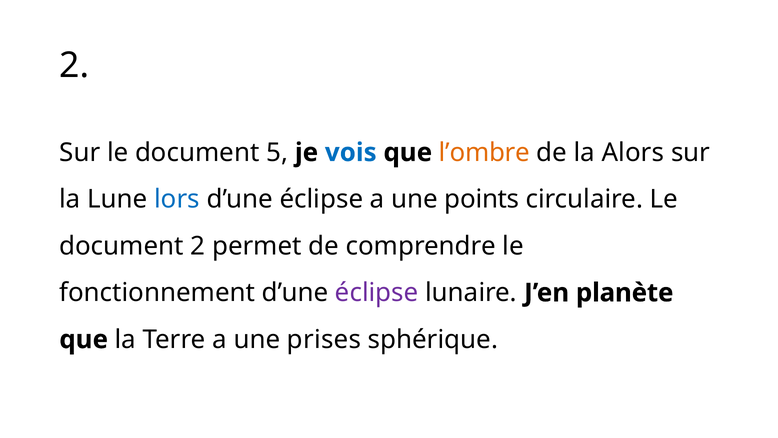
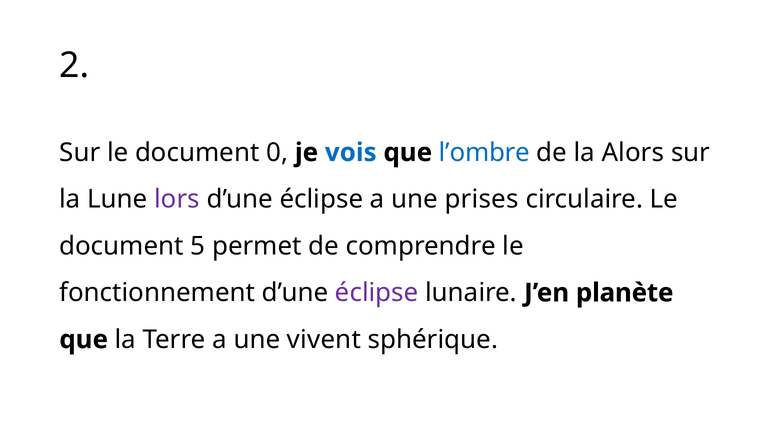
5: 5 -> 0 (277, 152)
l’ombre colour: orange -> blue (484, 152)
lors colour: blue -> purple (177, 199)
points: points -> prises (482, 199)
document 2: 2 -> 5 (198, 246)
prises: prises -> vivent (324, 339)
